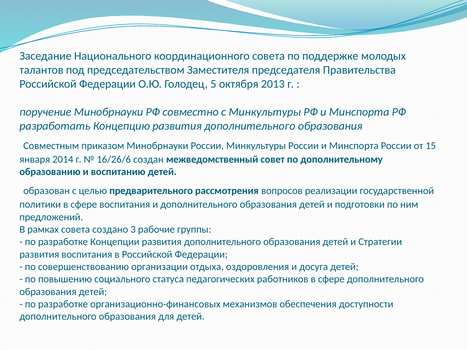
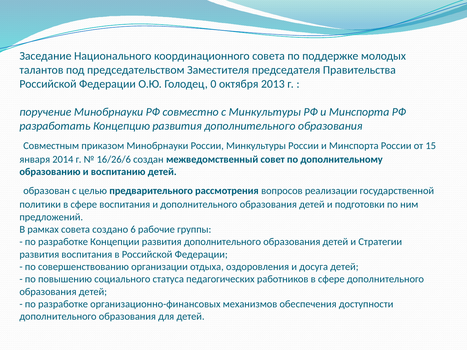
5: 5 -> 0 (213, 84)
3: 3 -> 6 (133, 230)
